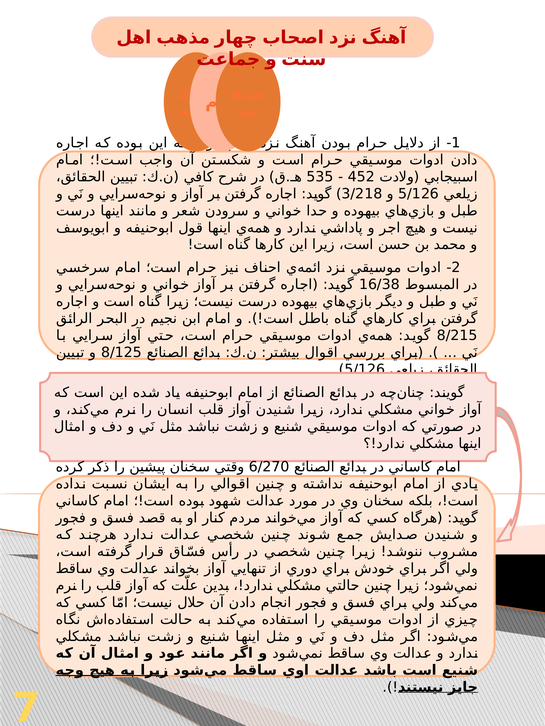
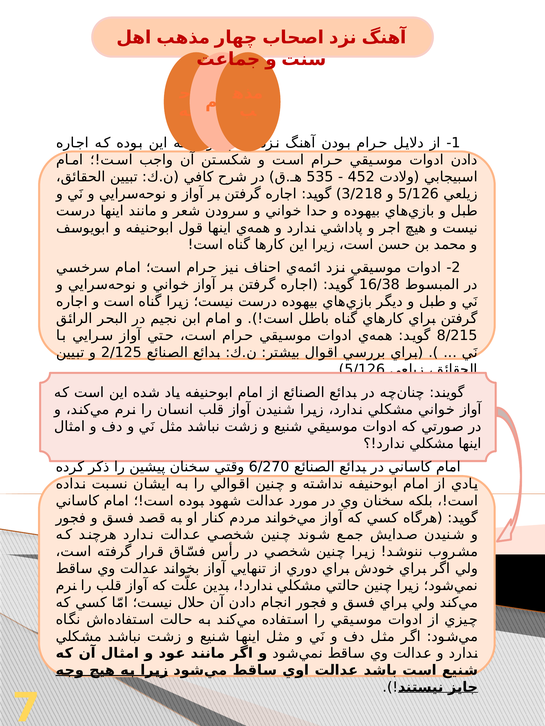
8/125: 8/125 -> 2/125 (121, 353)
